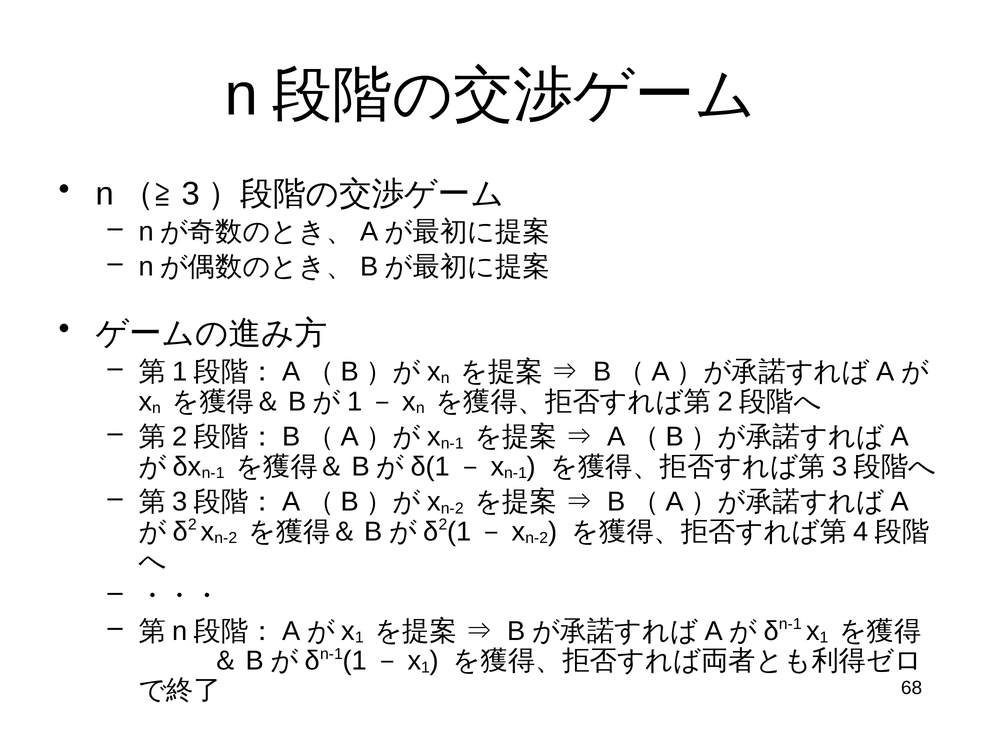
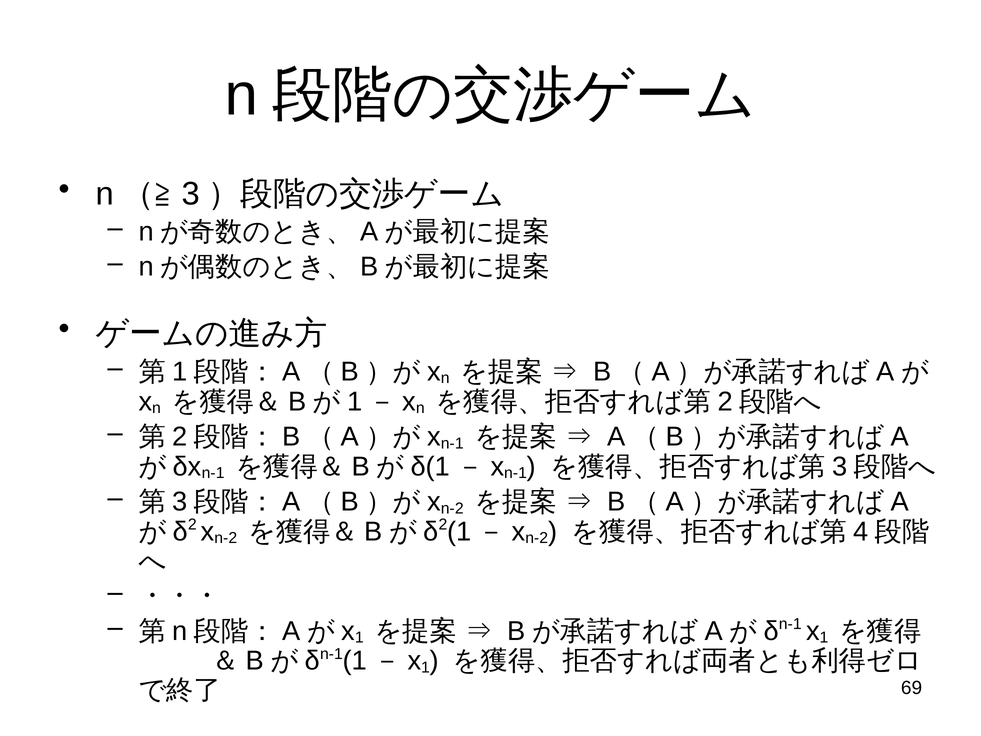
68: 68 -> 69 (912, 688)
